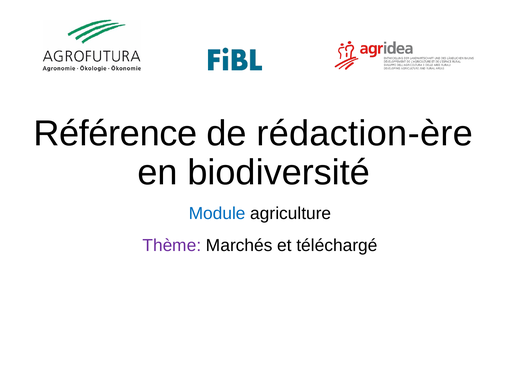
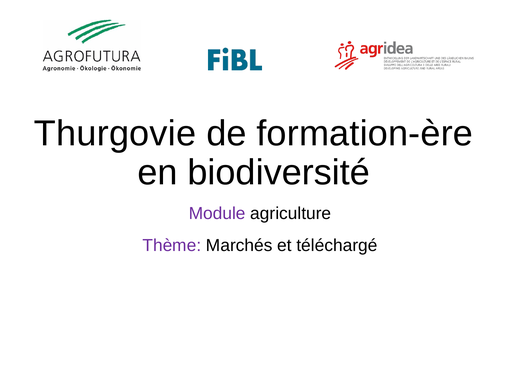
Référence: Référence -> Thurgovie (115, 134)
rédaction-ère: rédaction-ère -> formation-ère (365, 134)
Module colour: blue -> purple (217, 213)
